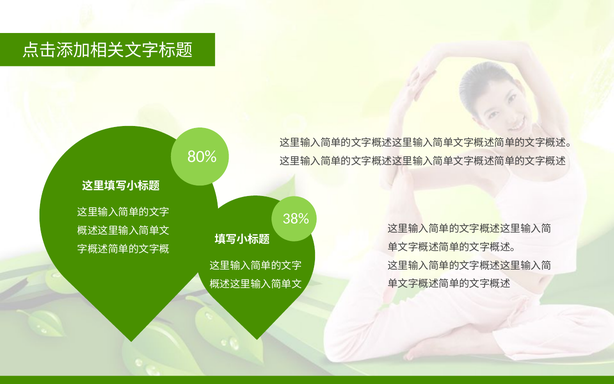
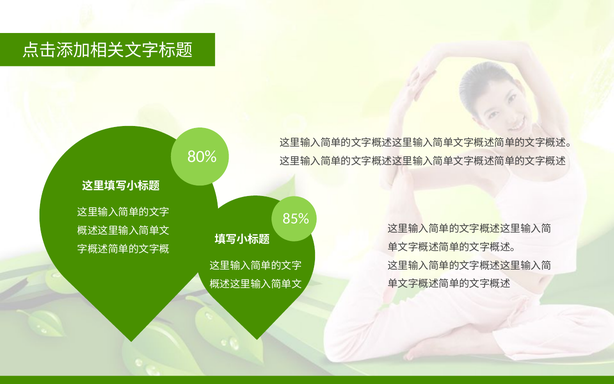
38%: 38% -> 85% (296, 218)
